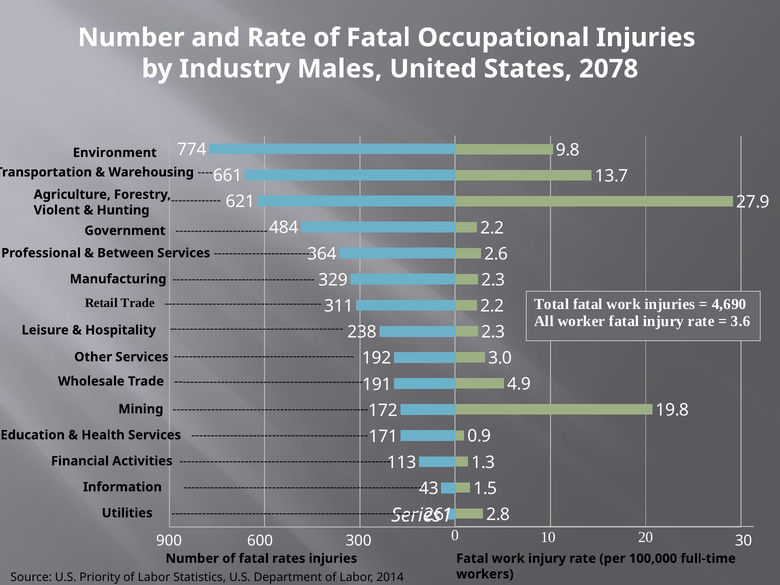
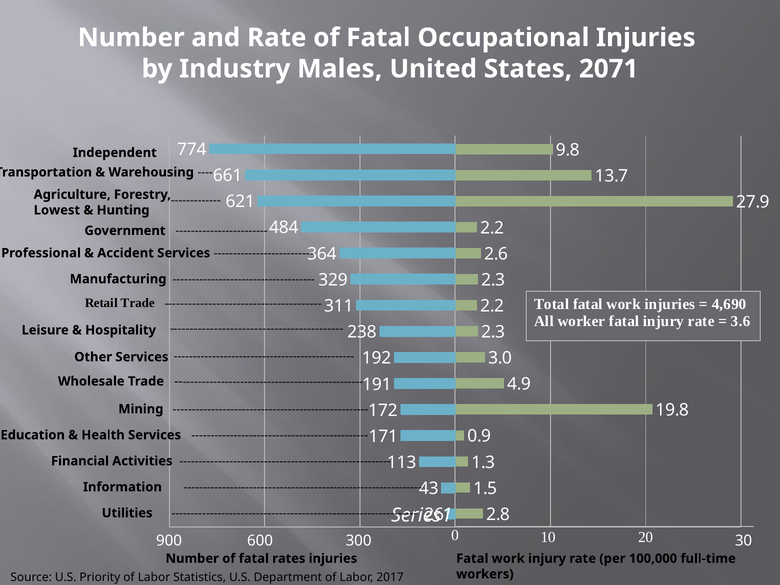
2078: 2078 -> 2071 (609, 69)
Environment: Environment -> Independent (115, 153)
Violent: Violent -> Lowest (57, 210)
Between: Between -> Accident (126, 253)
2014: 2014 -> 2017 (390, 577)
